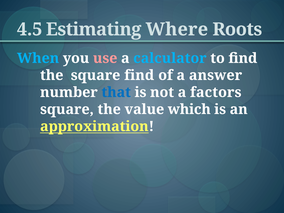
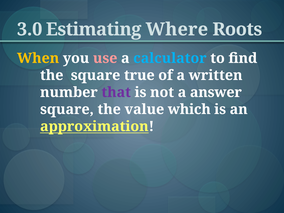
4.5: 4.5 -> 3.0 (30, 29)
When colour: light blue -> yellow (38, 58)
square find: find -> true (139, 75)
answer: answer -> written (216, 75)
that colour: blue -> purple (116, 92)
factors: factors -> answer (216, 92)
